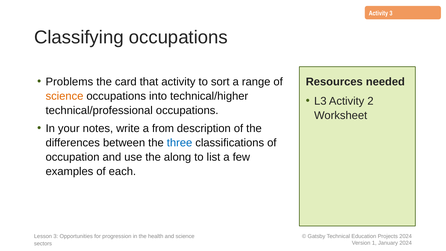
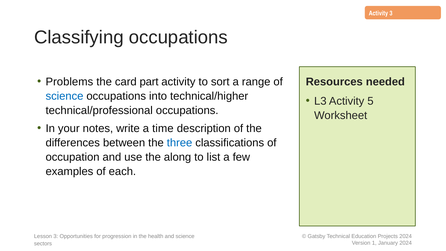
that: that -> part (149, 82)
science colour: orange -> blue (64, 96)
2: 2 -> 5 (370, 101)
from: from -> time (163, 128)
